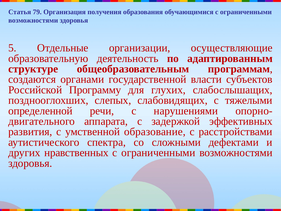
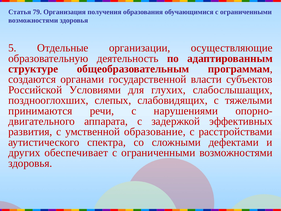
Программу: Программу -> Условиями (95, 90)
определенной: определенной -> принимаются (40, 111)
нравственных: нравственных -> обеспечивает (76, 153)
